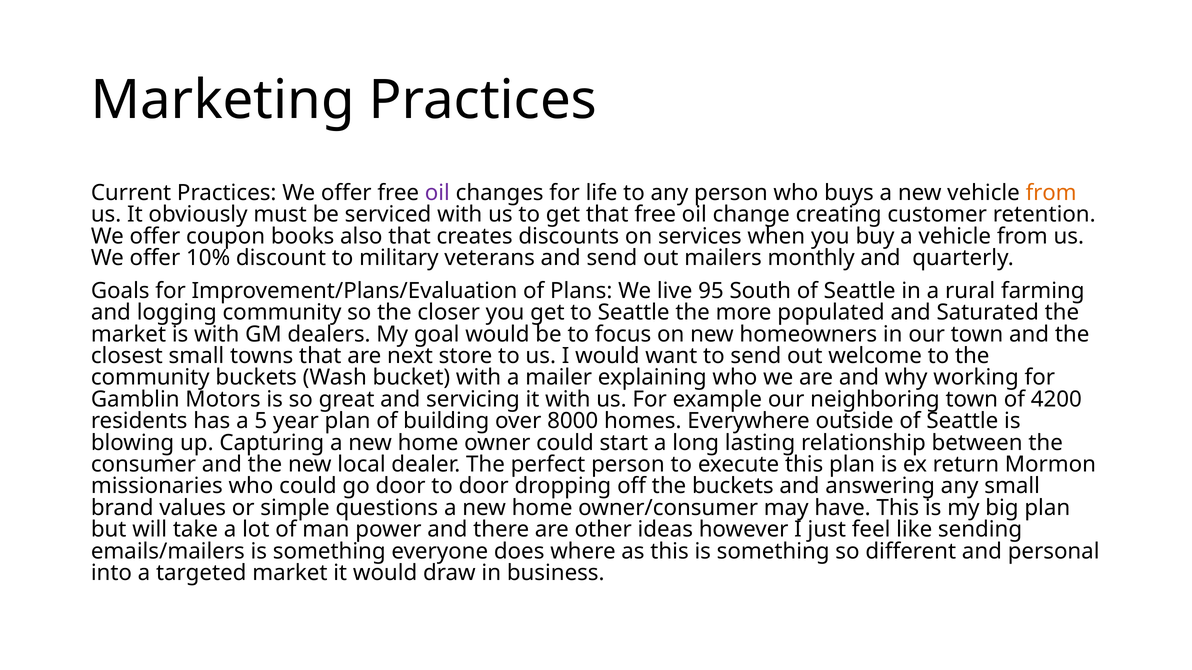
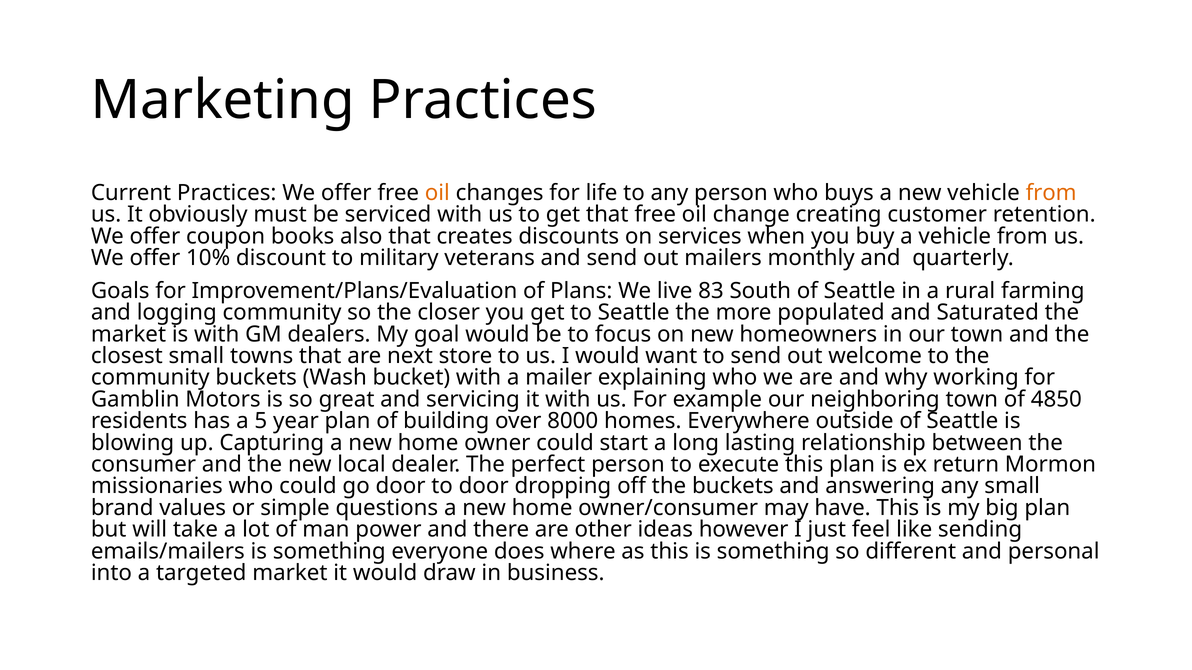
oil colour: purple -> orange (437, 193)
95: 95 -> 83 (711, 291)
4200: 4200 -> 4850 (1056, 400)
